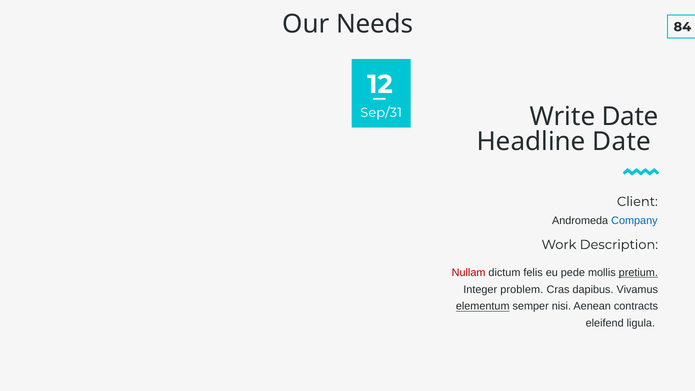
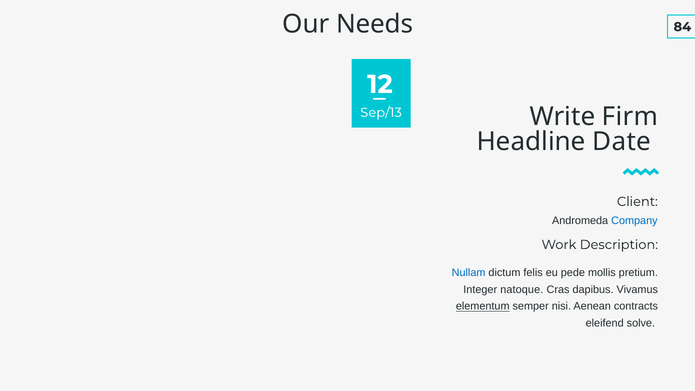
Sep/31: Sep/31 -> Sep/13 (381, 113)
Write Date: Date -> Firm (630, 117)
Nullam colour: red -> blue (469, 272)
pretium underline: present -> none (638, 272)
problem: problem -> natoque (522, 289)
ligula: ligula -> solve (641, 323)
